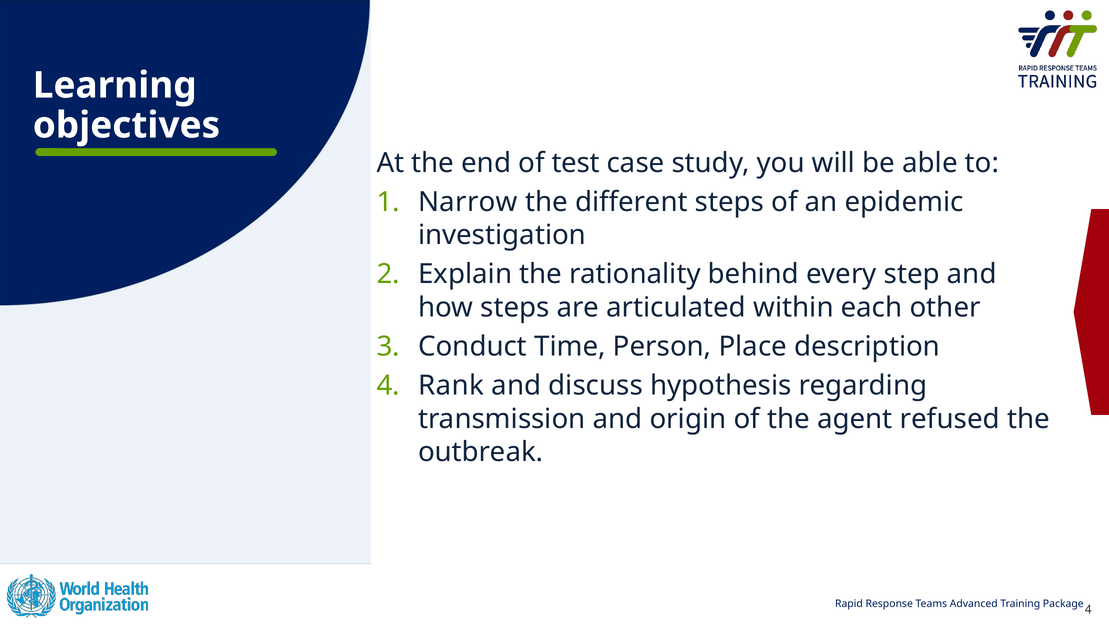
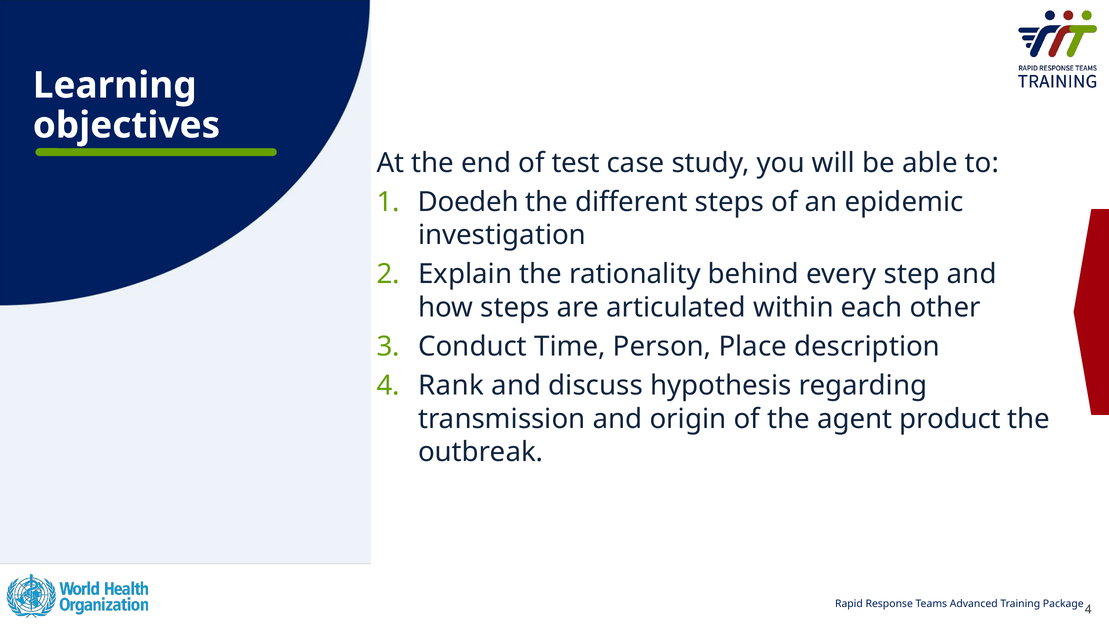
Narrow: Narrow -> Doedeh (468, 202)
refused: refused -> product (950, 419)
